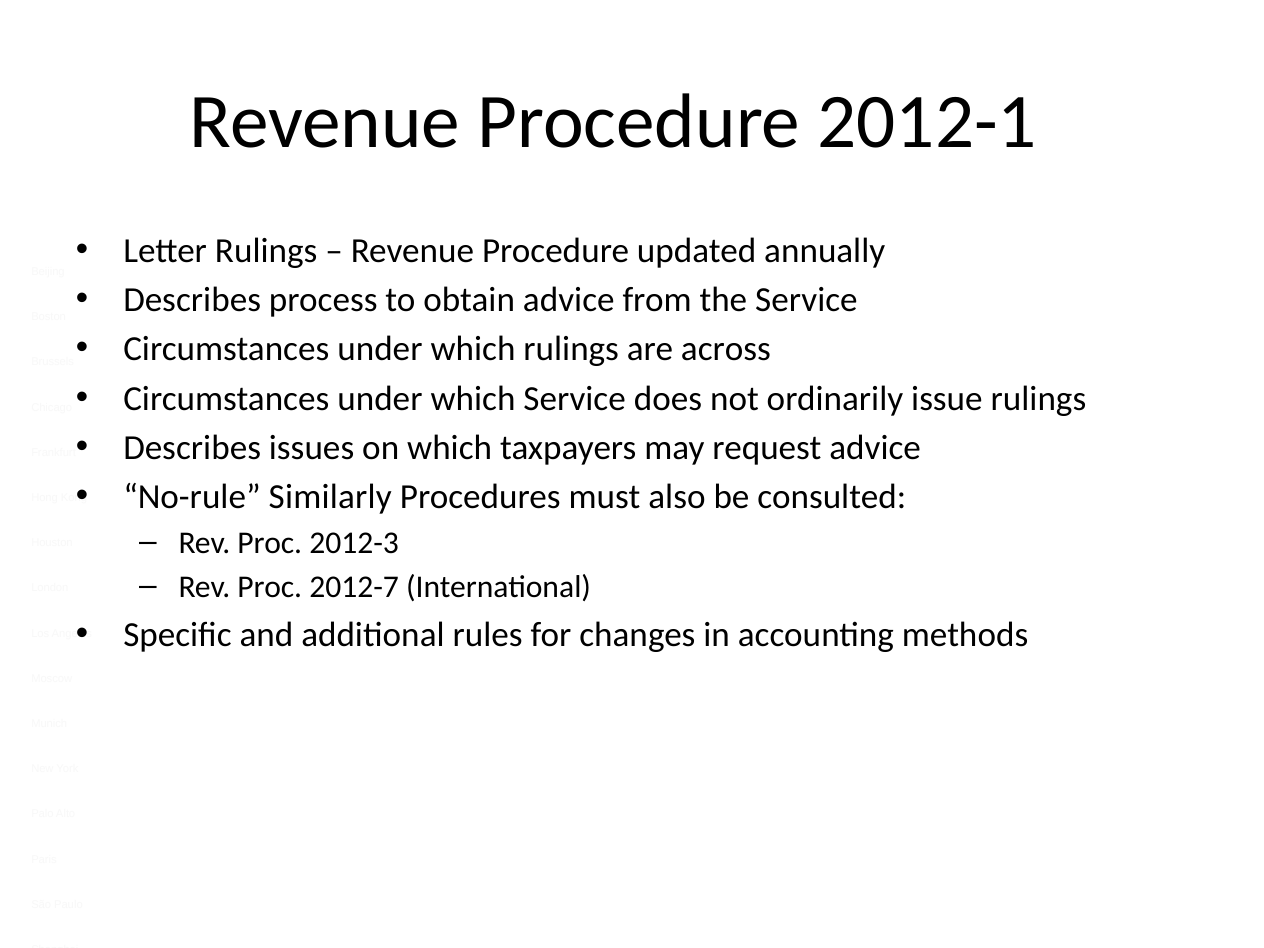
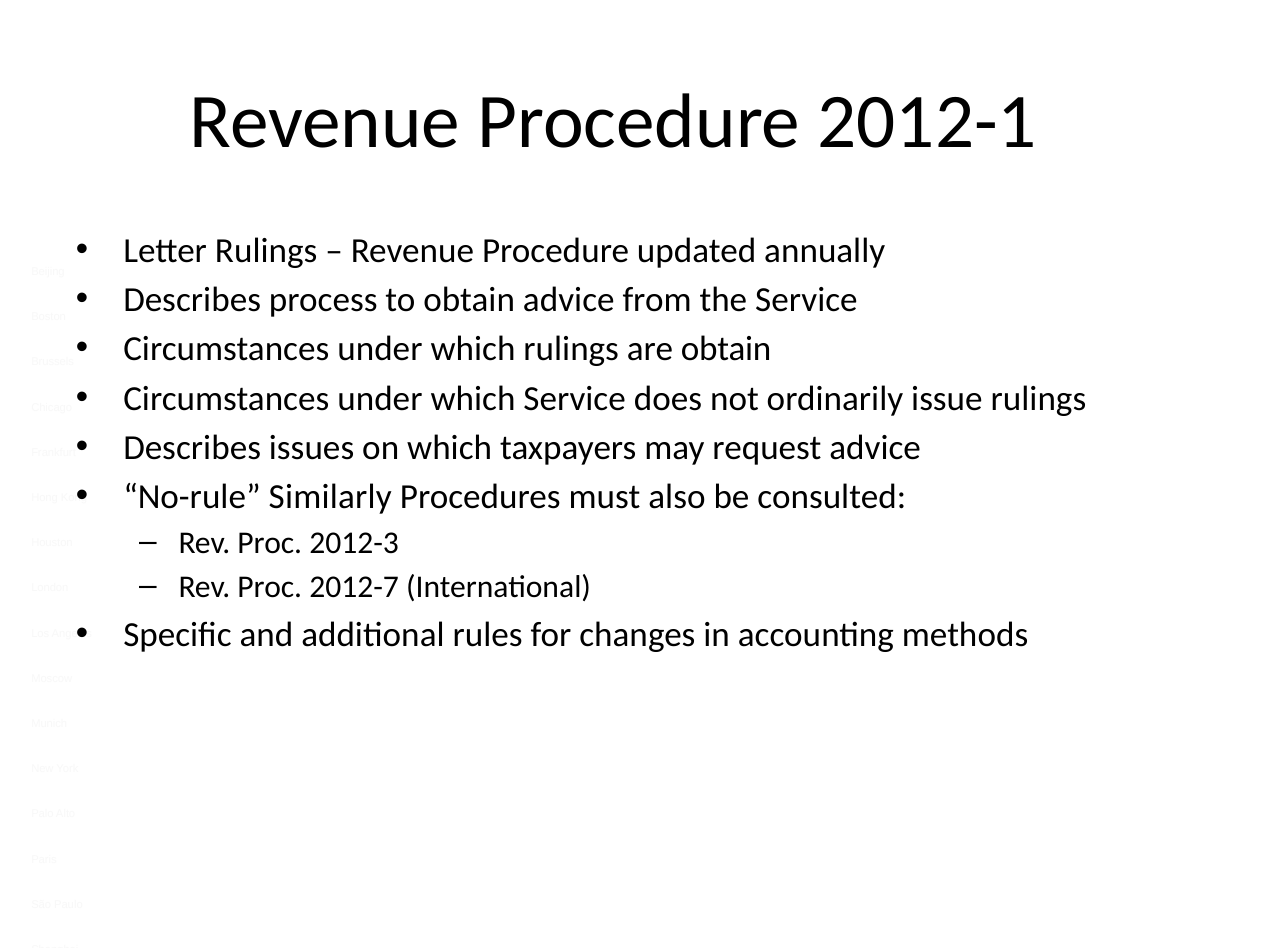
are across: across -> obtain (726, 349)
